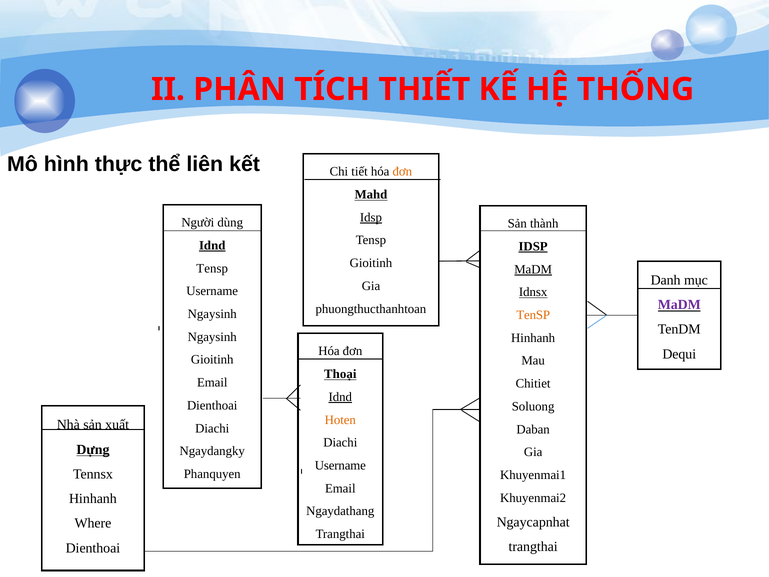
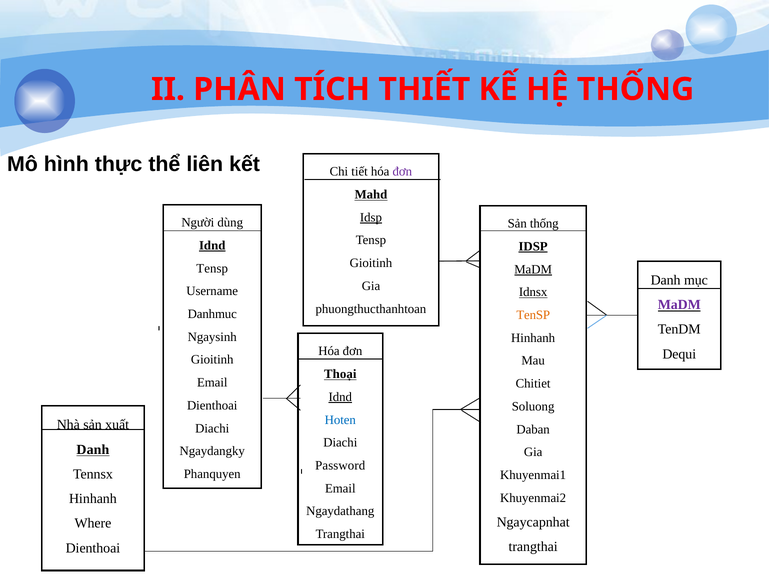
đơn colour: orange -> purple (402, 172)
Sản thành: thành -> thống (544, 223)
Ngaysinh: Ngaysinh -> Danhmuc (212, 314)
Hoten colour: orange -> blue (340, 420)
Dựng: Dựng -> Danh (93, 449)
Username: Username -> Password (340, 465)
